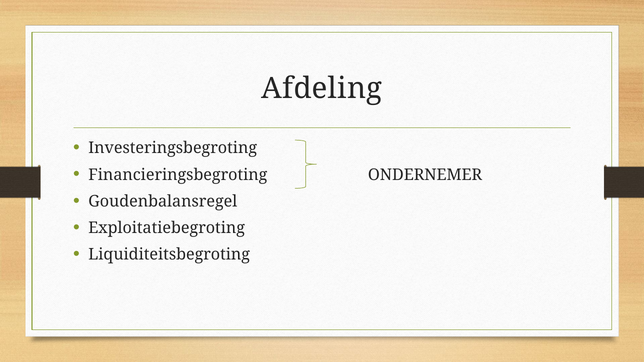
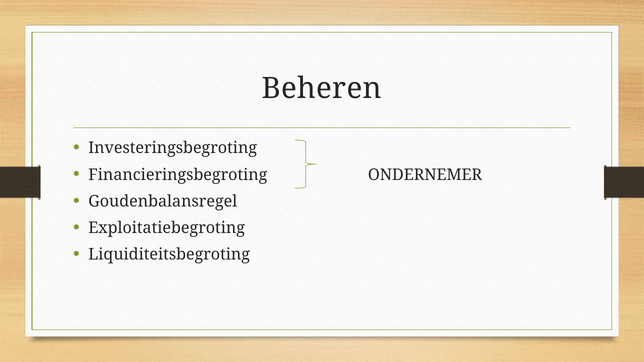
Afdeling: Afdeling -> Beheren (322, 88)
